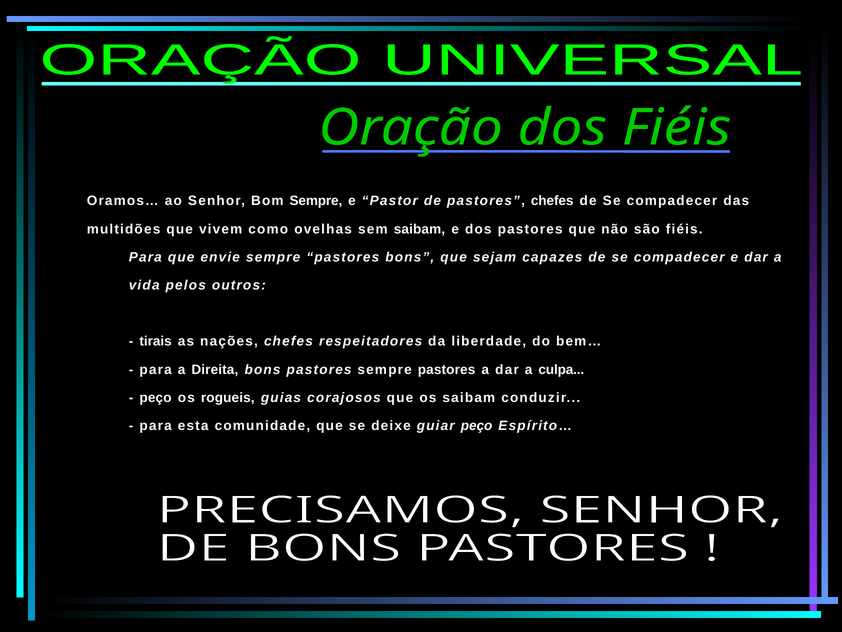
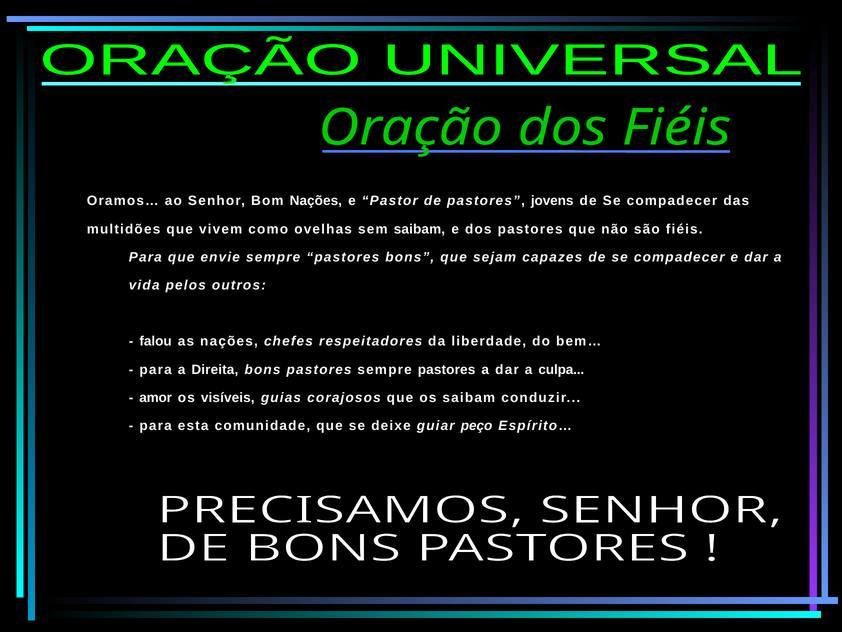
Bom Sempre: Sempre -> Nações (316, 201)
pastores chefes: chefes -> jovens (552, 201)
tirais: tirais -> falou (156, 341)
peço: peço -> amor (156, 397)
rogueis: rogueis -> visíveis (228, 397)
